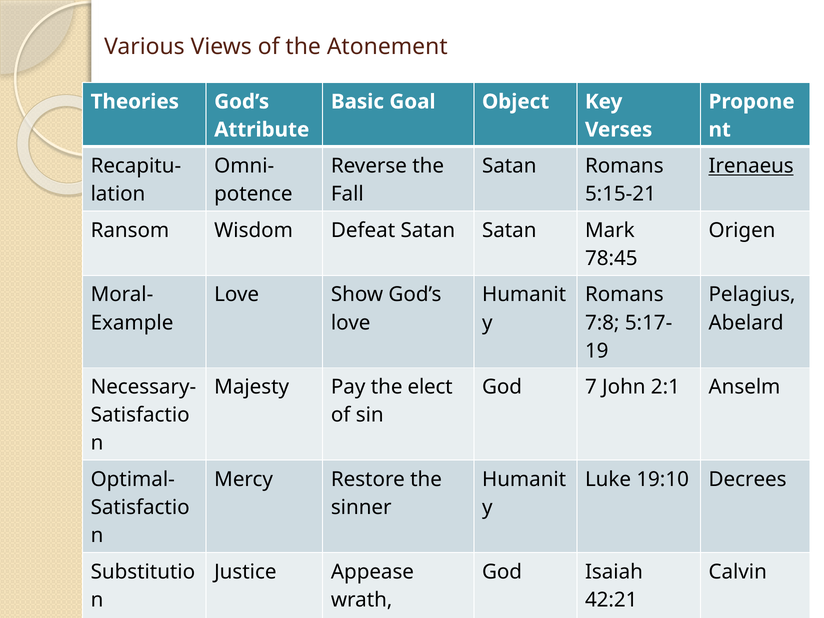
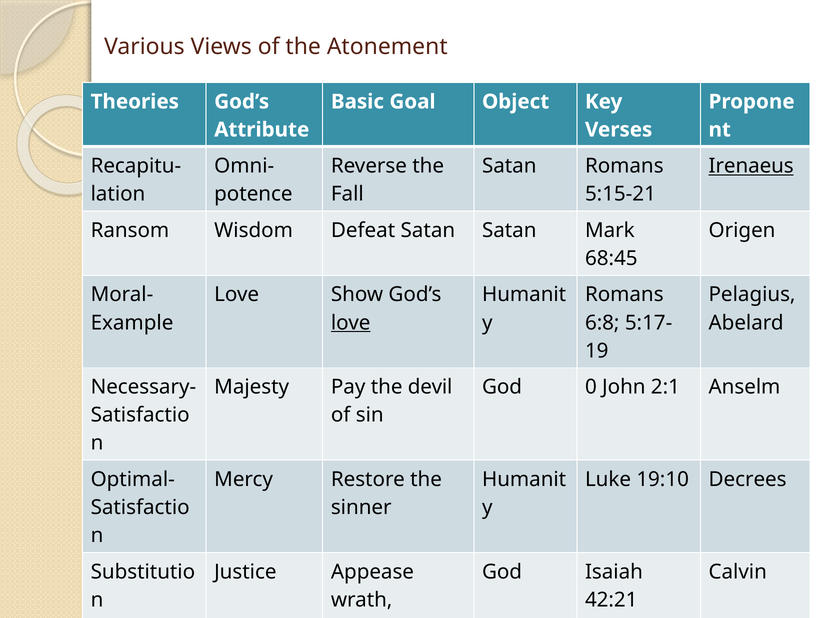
78:45: 78:45 -> 68:45 (611, 258)
love underline: none -> present (351, 323)
7:8: 7:8 -> 6:8 (602, 323)
elect: elect -> devil (430, 387)
7: 7 -> 0 (591, 387)
